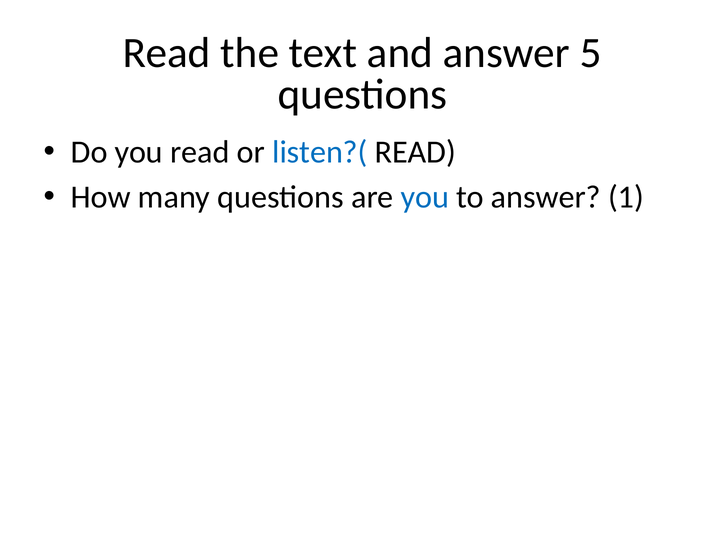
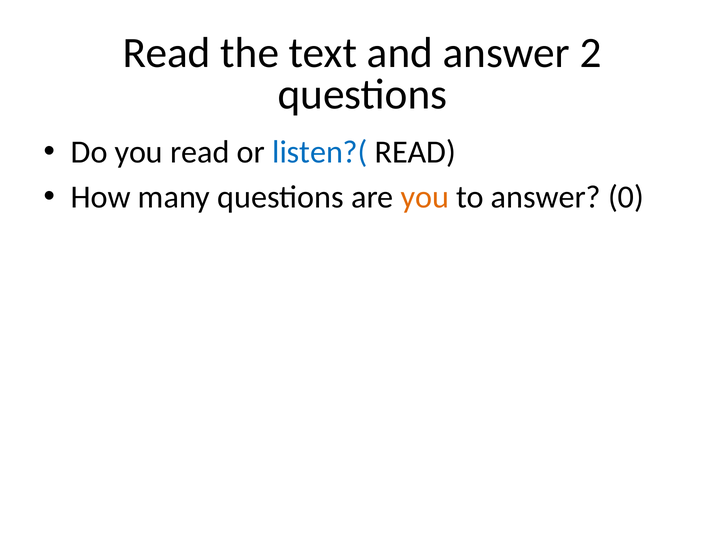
5: 5 -> 2 (591, 53)
you colour: blue -> orange (425, 197)
1: 1 -> 0 (626, 197)
